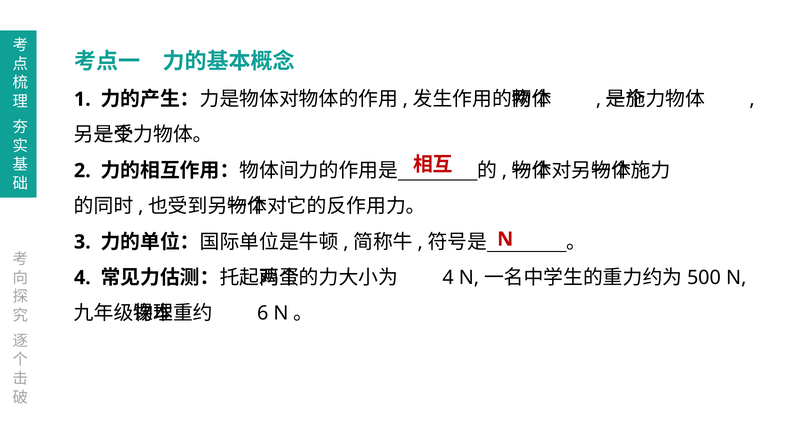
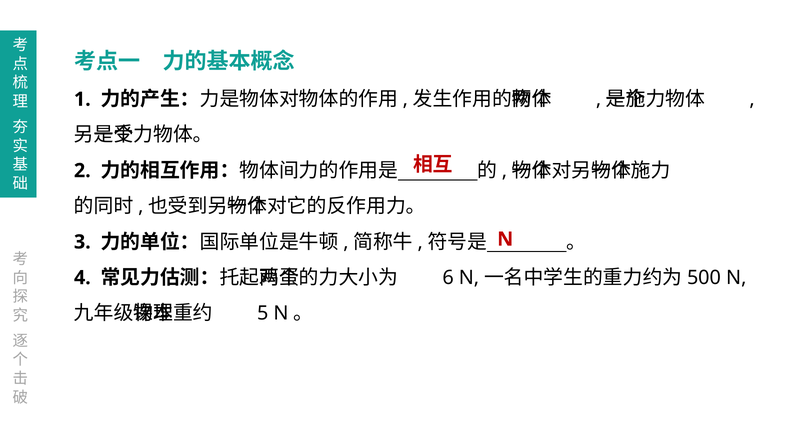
4: 4 -> 6 (448, 278)
6: 6 -> 5 (263, 313)
